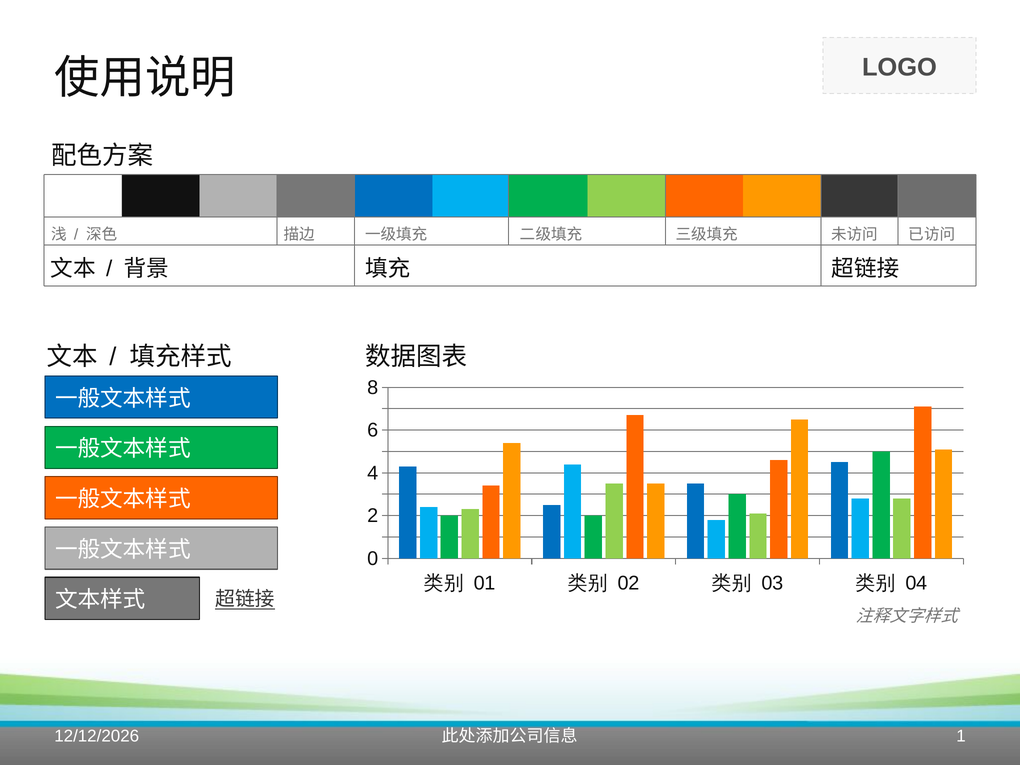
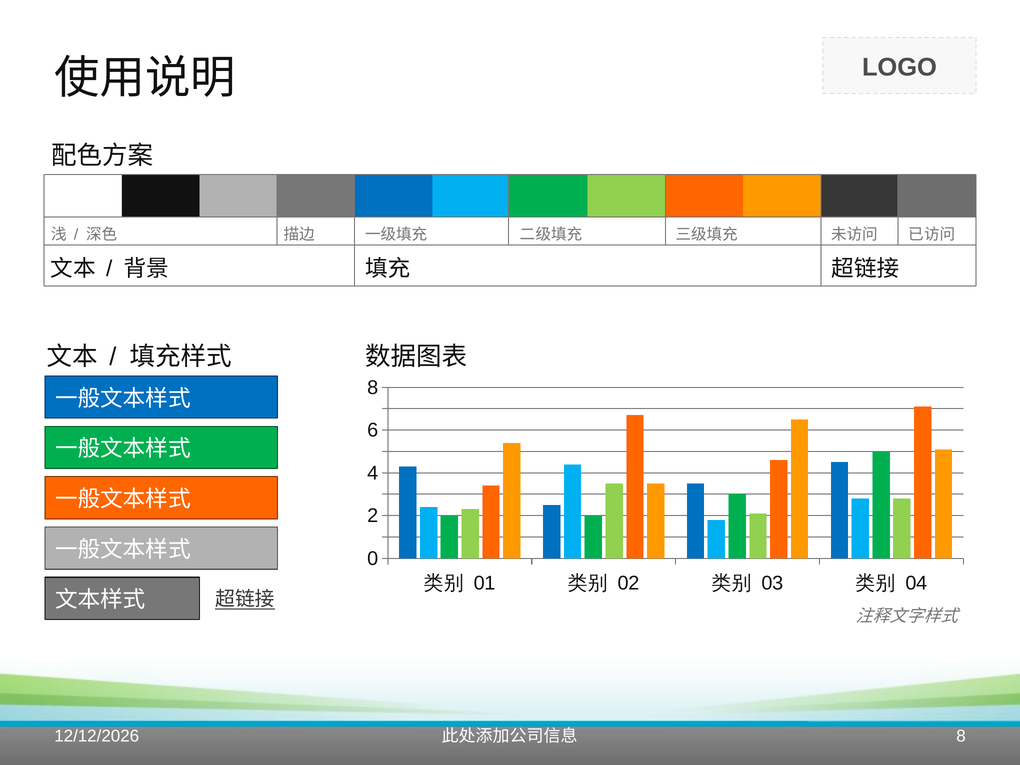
1: 1 -> 8 (961, 736)
